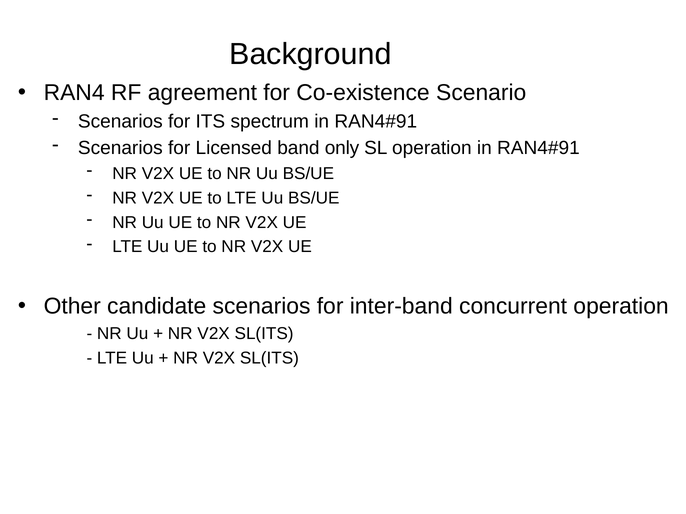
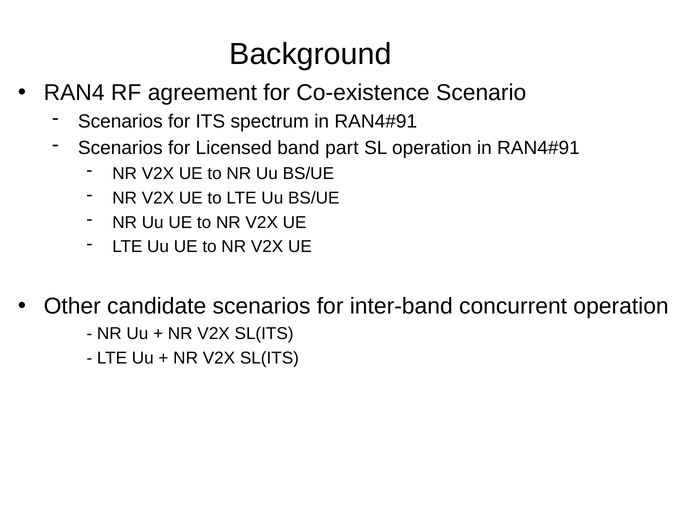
only: only -> part (342, 148)
